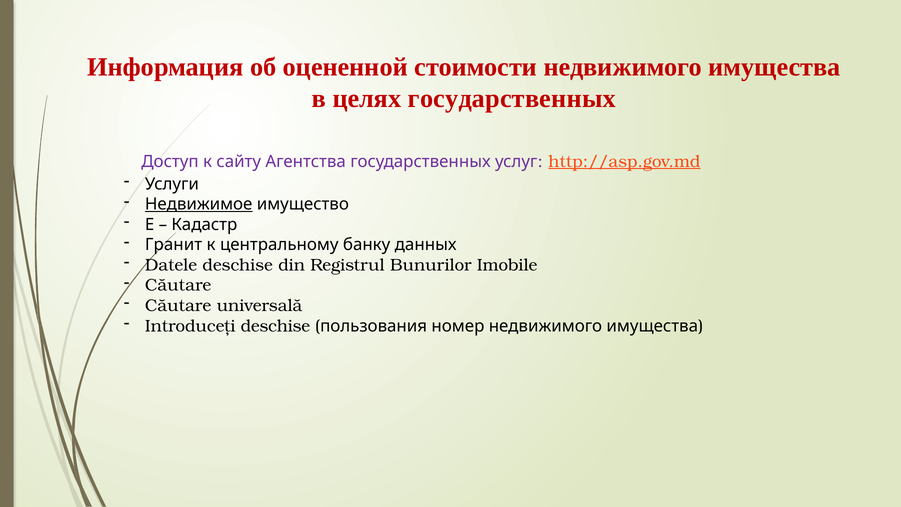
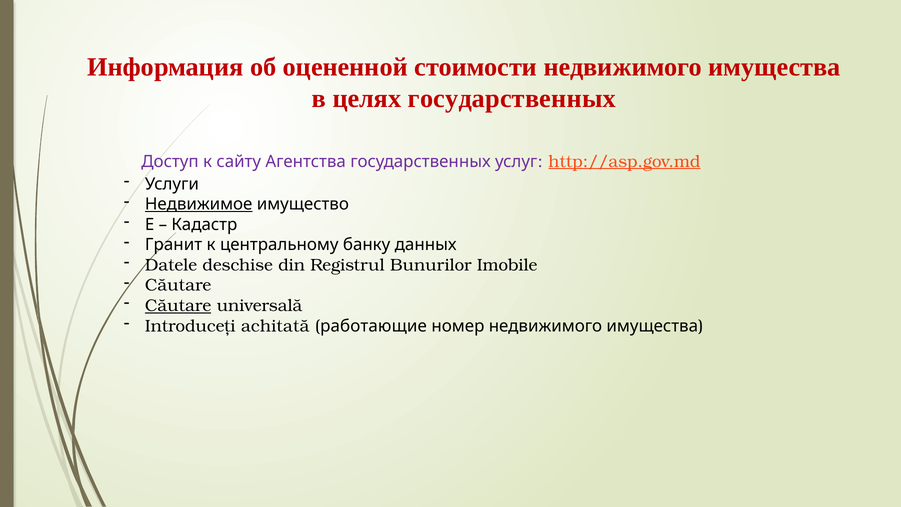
Căutare underline: none -> present (178, 306)
Introduceți deschise: deschise -> achitată (275, 326)
пользования: пользования -> работающие (374, 326)
